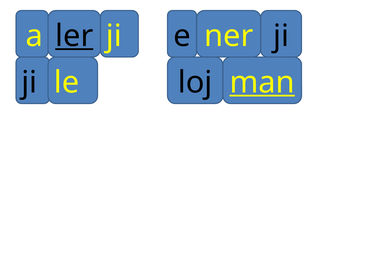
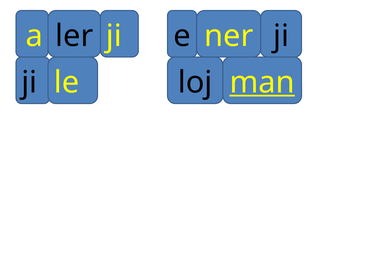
ler underline: present -> none (74, 36)
